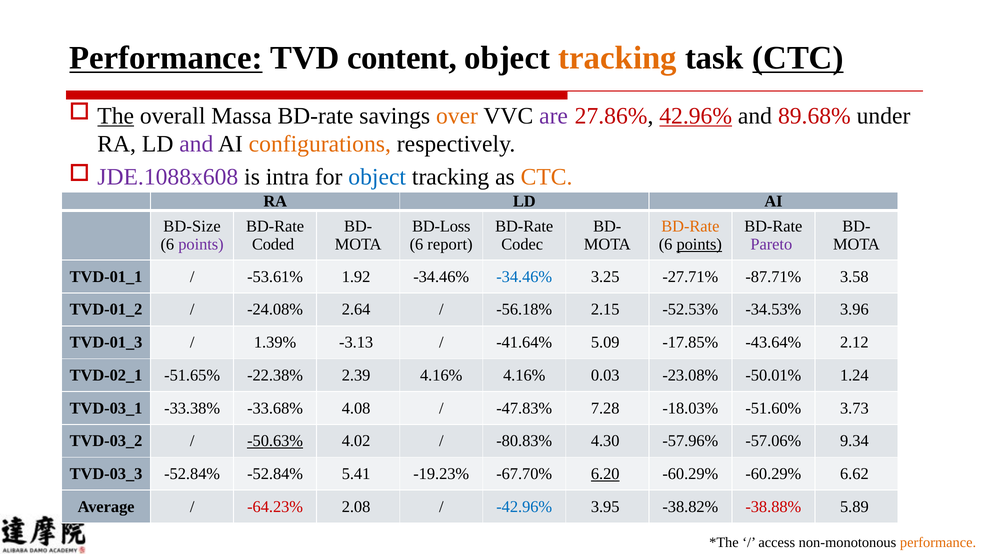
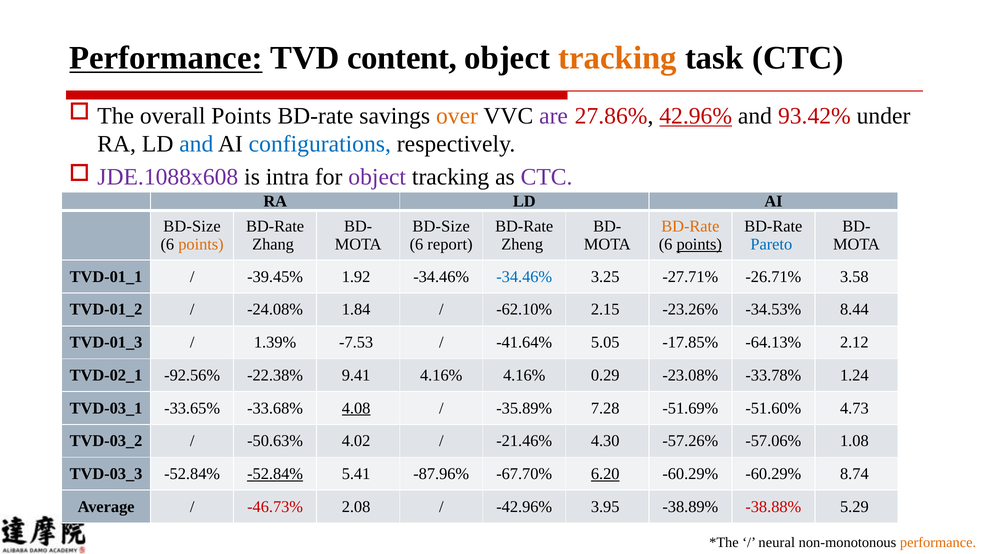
CTC underline: present -> none (798, 58)
The underline: present -> none (116, 116)
overall Massa: Massa -> Points (241, 116)
89.68%: 89.68% -> 93.42% (814, 116)
and colour: purple -> blue (196, 144)
configurations colour: orange -> blue (320, 144)
object colour: blue -> purple (377, 177)
CTC colour: orange -> purple (547, 177)
BD-Loss: BD-Loss -> BD-Size (441, 226)
points colour: purple -> orange (201, 245)
Coded: Coded -> Zhang (273, 245)
Codec: Codec -> Zheng (522, 245)
Pareto colour: purple -> blue (771, 245)
-53.61%: -53.61% -> -39.45% (275, 277)
-87.71%: -87.71% -> -26.71% (773, 277)
2.64: 2.64 -> 1.84 (356, 310)
-56.18%: -56.18% -> -62.10% (524, 310)
-52.53%: -52.53% -> -23.26% (690, 310)
3.96: 3.96 -> 8.44 (854, 310)
-3.13: -3.13 -> -7.53 (356, 342)
5.09: 5.09 -> 5.05 (605, 342)
-43.64%: -43.64% -> -64.13% (773, 342)
-51.65%: -51.65% -> -92.56% (192, 375)
2.39: 2.39 -> 9.41 (356, 375)
0.03: 0.03 -> 0.29 (605, 375)
-50.01%: -50.01% -> -33.78% (773, 375)
-33.38%: -33.38% -> -33.65% (192, 408)
4.08 underline: none -> present (356, 408)
-47.83%: -47.83% -> -35.89% (524, 408)
-18.03%: -18.03% -> -51.69% (690, 408)
3.73: 3.73 -> 4.73 (854, 408)
-50.63% underline: present -> none (275, 441)
-80.83%: -80.83% -> -21.46% (524, 441)
-57.96%: -57.96% -> -57.26% (690, 441)
9.34: 9.34 -> 1.08 (854, 441)
-52.84% underline: none -> present (275, 474)
-19.23%: -19.23% -> -87.96% (441, 474)
6.62: 6.62 -> 8.74 (854, 474)
-64.23%: -64.23% -> -46.73% (275, 507)
-42.96% colour: blue -> black (524, 507)
-38.82%: -38.82% -> -38.89% (690, 507)
5.89: 5.89 -> 5.29 (854, 507)
access: access -> neural (777, 542)
